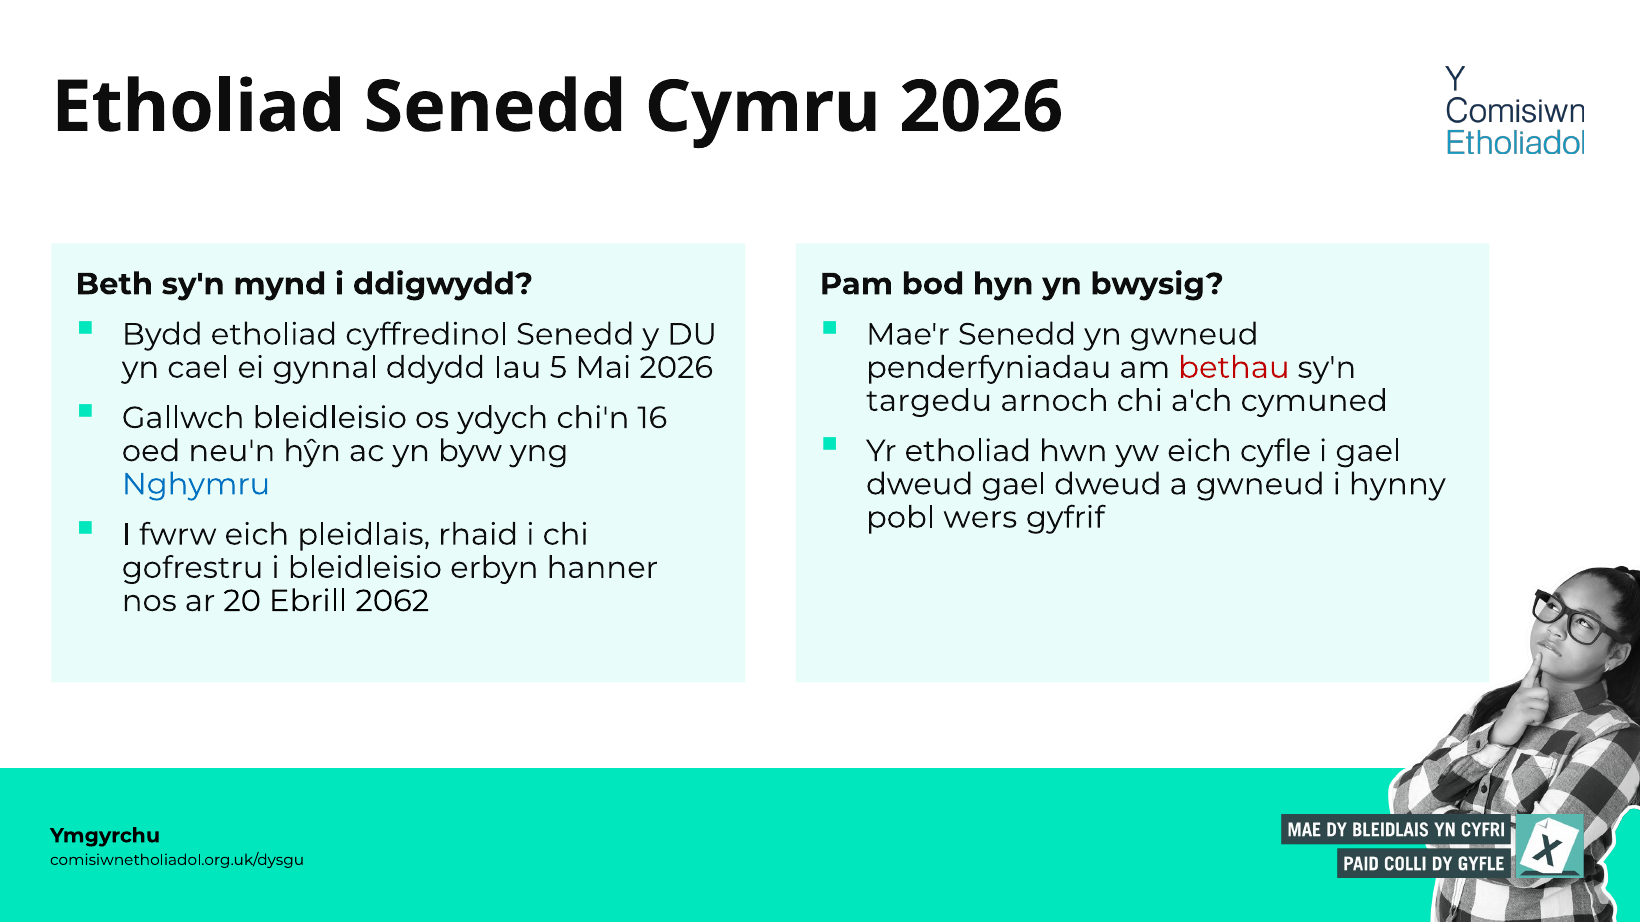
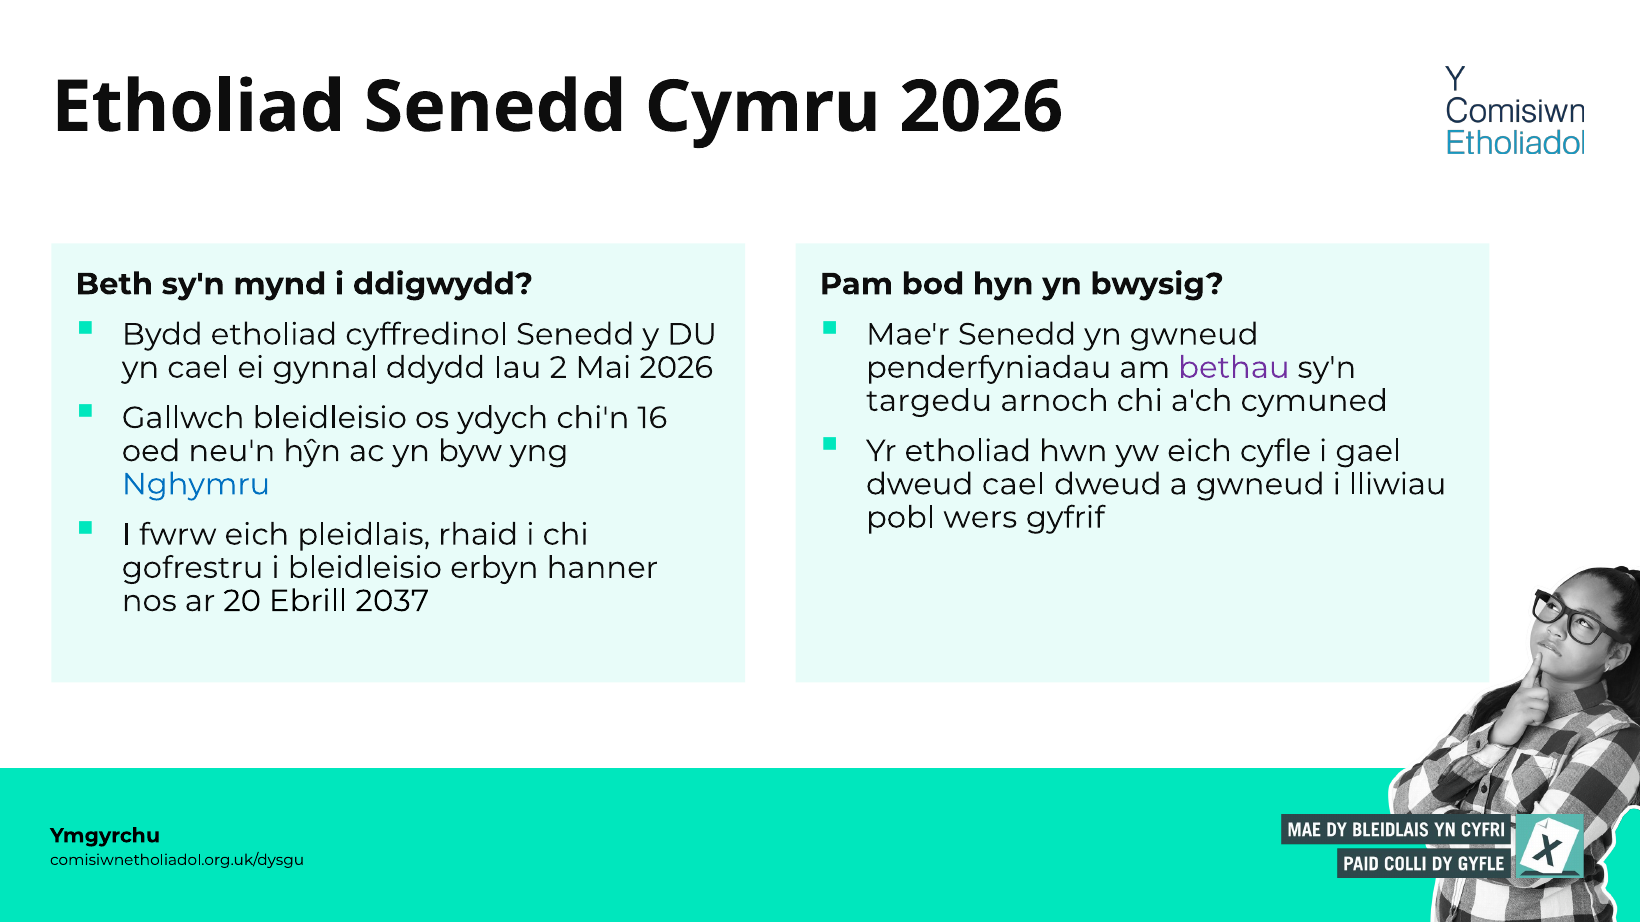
5: 5 -> 2 (558, 368)
bethau colour: red -> purple (1234, 368)
dweud gael: gael -> cael (1014, 485)
hynny: hynny -> lliwiau (1398, 485)
2062: 2062 -> 2037 (392, 601)
